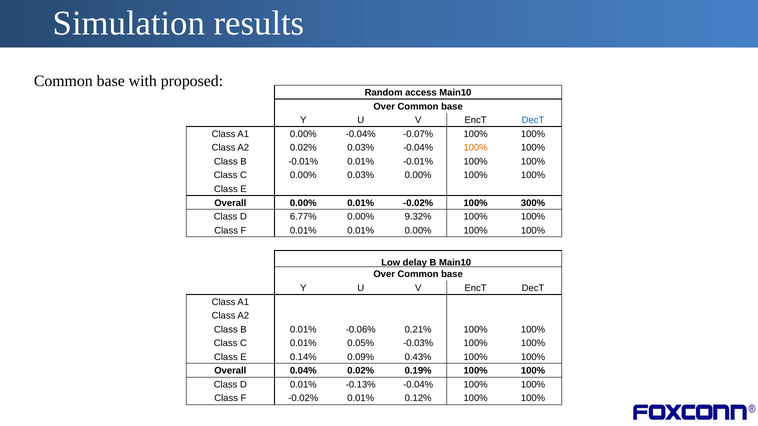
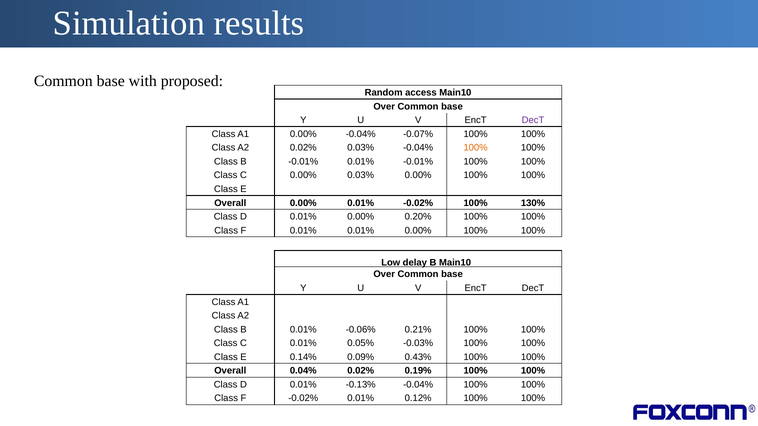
DecT colour: blue -> purple (533, 120)
300%: 300% -> 130% (533, 203)
6.77%: 6.77% -> 0.01% (303, 217)
9.32%: 9.32% -> 0.20% (418, 217)
